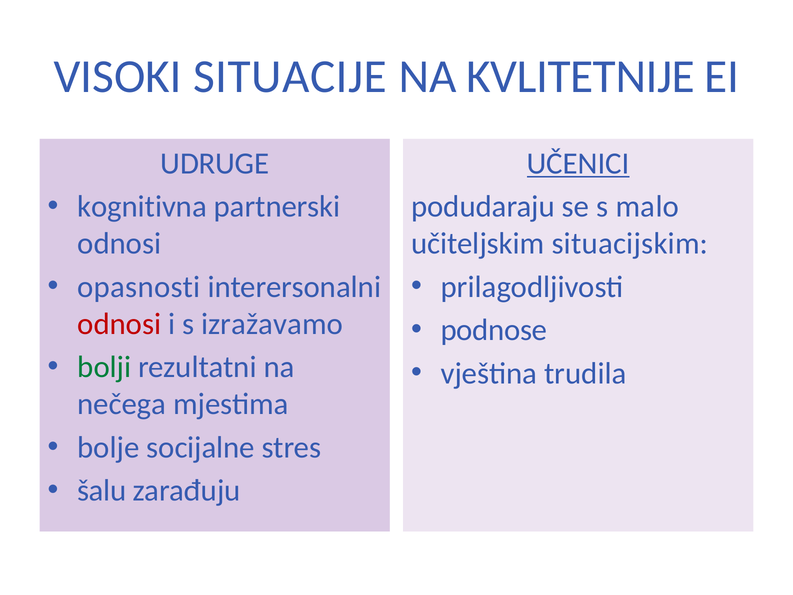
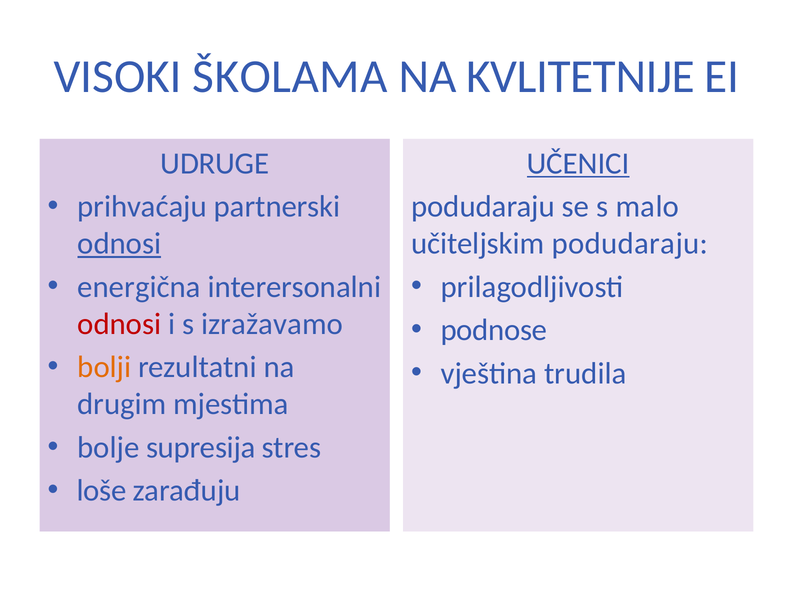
SITUACIJE: SITUACIJE -> ŠKOLAMA (290, 77)
kognitivna: kognitivna -> prihvaćaju (142, 207)
odnosi underline: none -> present (119, 244)
učiteljskim situacijskim: situacijskim -> podudaraju (630, 244)
opasnosti: opasnosti -> energična (139, 287)
bolji colour: green -> orange (104, 367)
nečega: nečega -> drugim (122, 404)
socijalne: socijalne -> supresija (201, 447)
šalu: šalu -> loše (102, 491)
